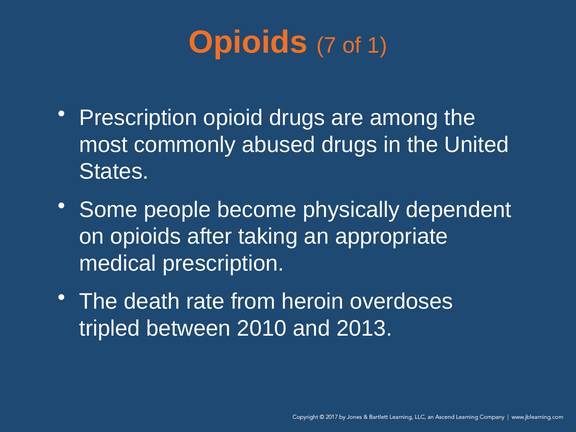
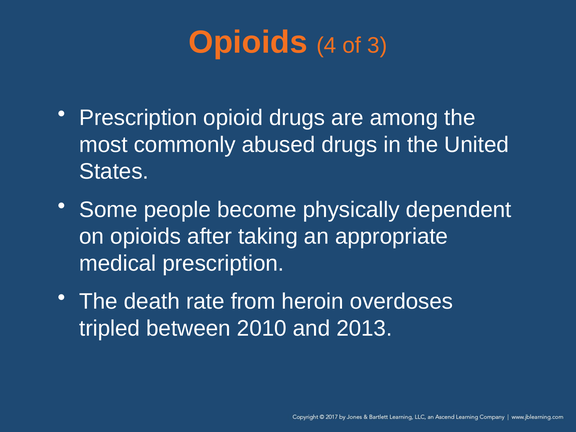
7: 7 -> 4 (326, 46)
1: 1 -> 3 (377, 46)
